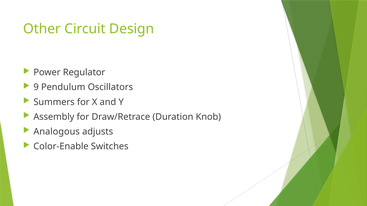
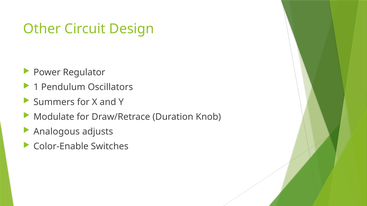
9: 9 -> 1 (36, 87)
Assembly: Assembly -> Modulate (54, 117)
